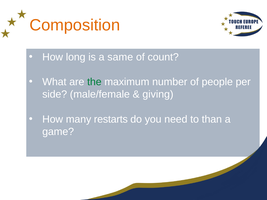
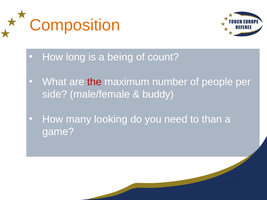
same: same -> being (120, 57)
the colour: green -> red (94, 82)
giving: giving -> buddy (158, 94)
restarts: restarts -> looking (111, 119)
